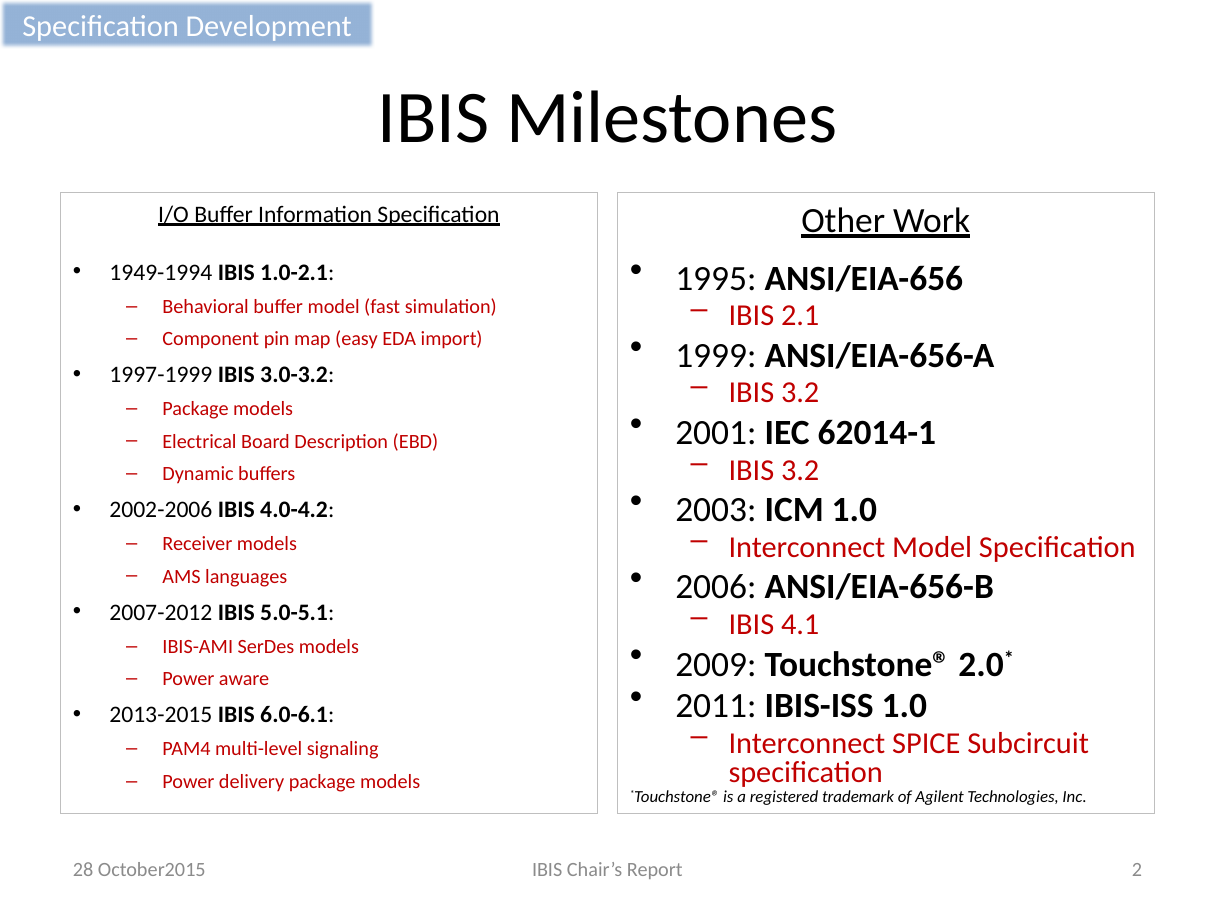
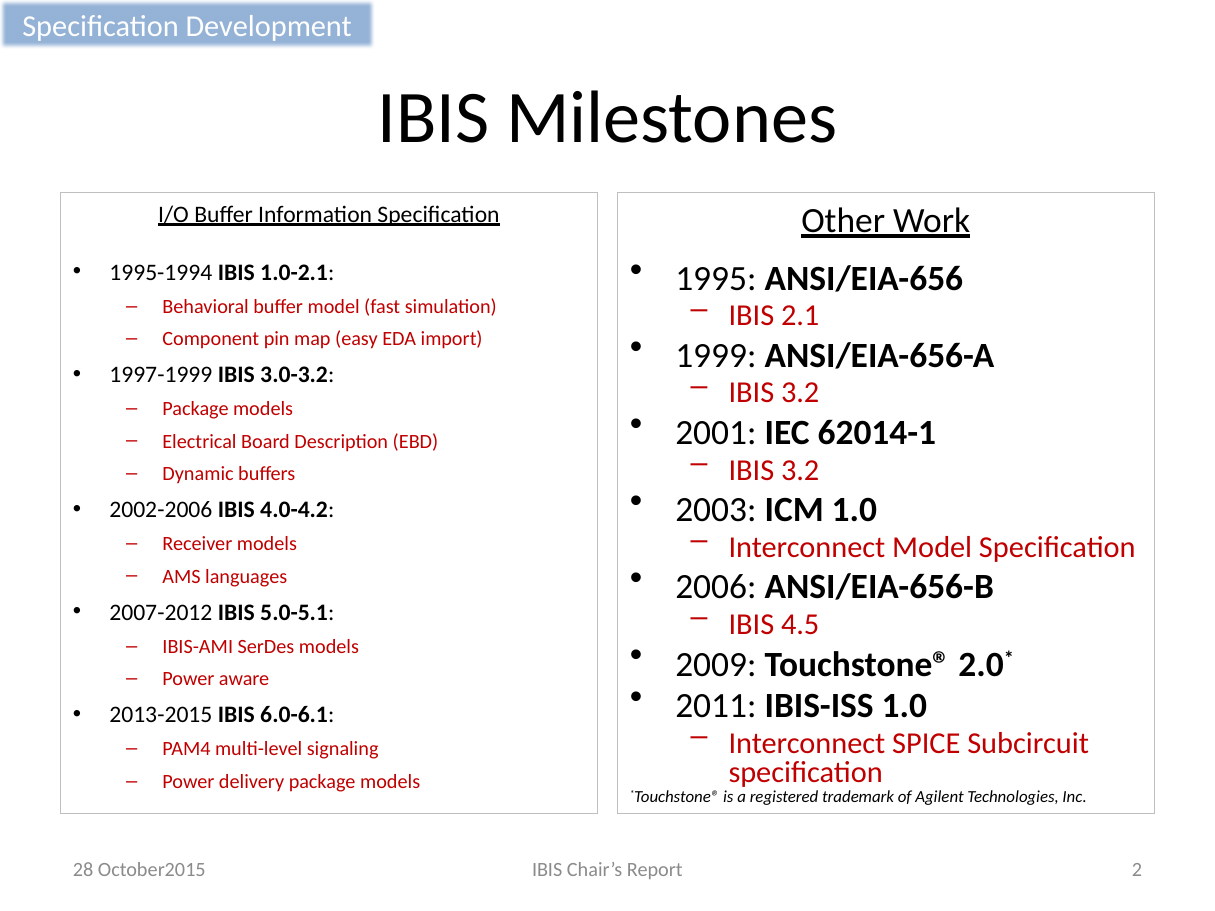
1949-1994: 1949-1994 -> 1995-1994 (161, 272)
4.1: 4.1 -> 4.5 (800, 625)
